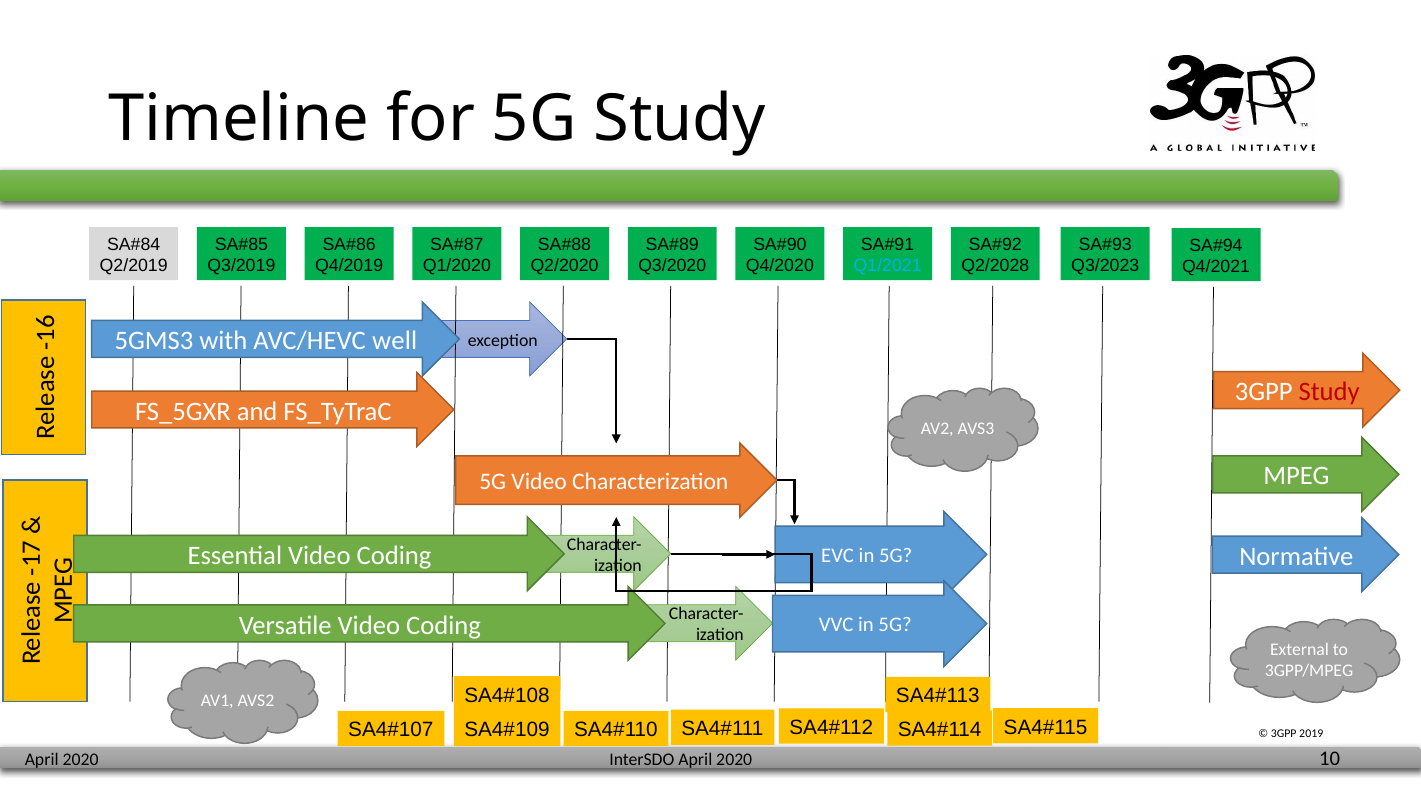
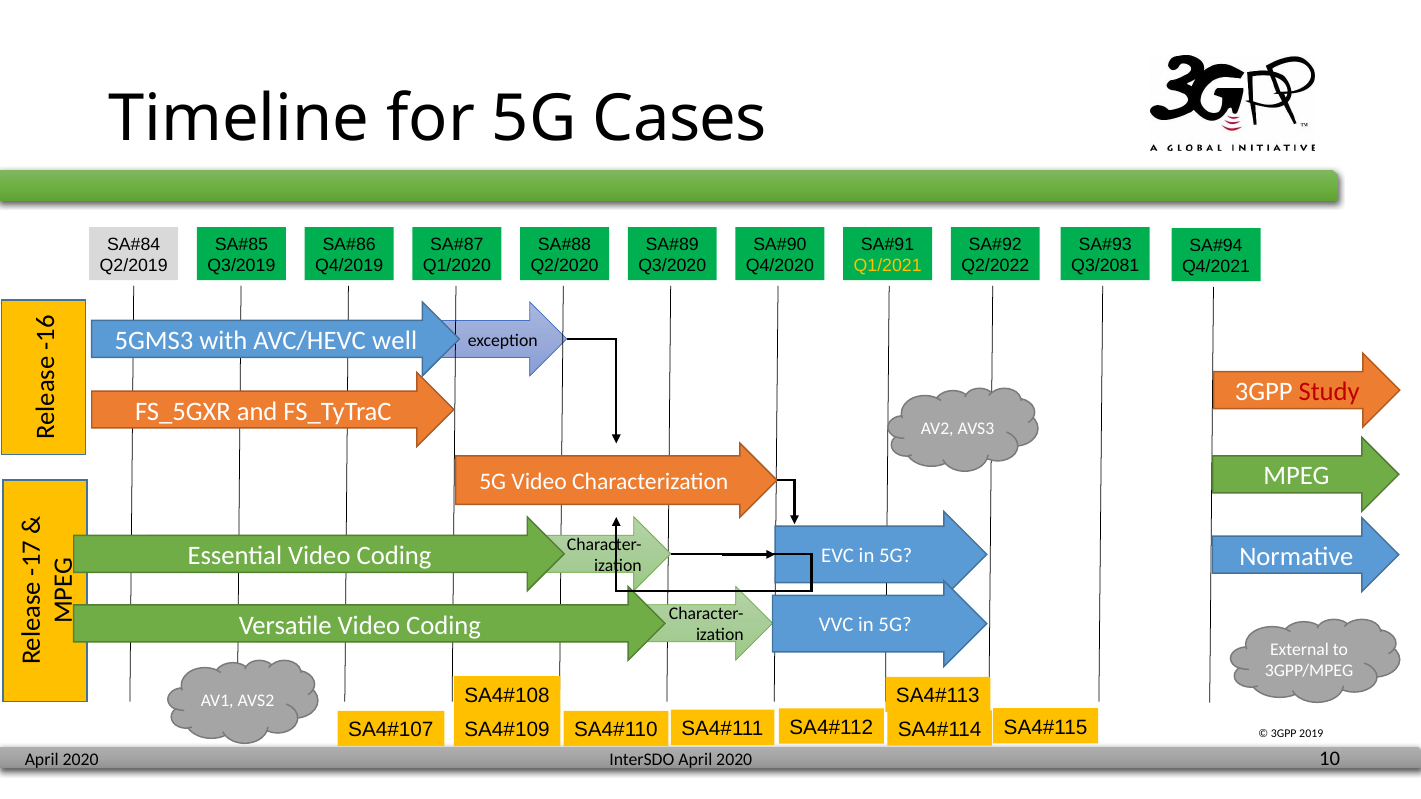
5G Study: Study -> Cases (680, 119)
Q1/2021 colour: light blue -> yellow (888, 266)
Q2/2028: Q2/2028 -> Q2/2022 (995, 266)
Q3/2023: Q3/2023 -> Q3/2081 (1105, 266)
